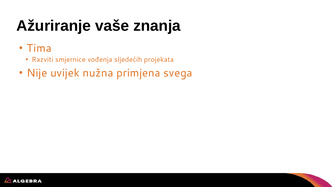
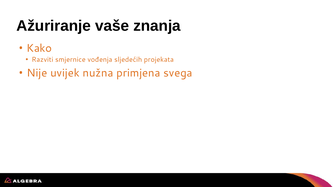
Tima: Tima -> Kako (39, 48)
